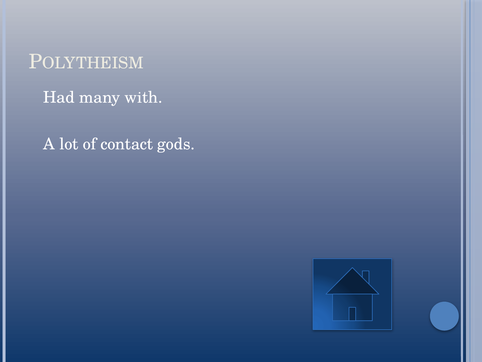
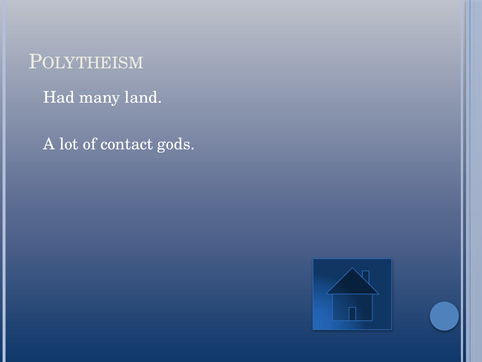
with: with -> land (144, 97)
